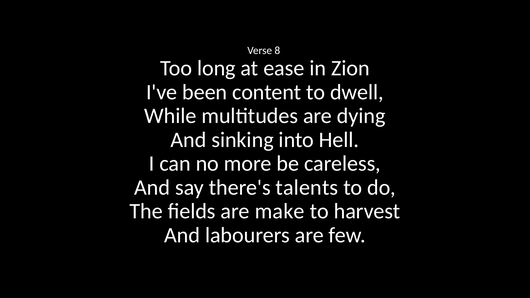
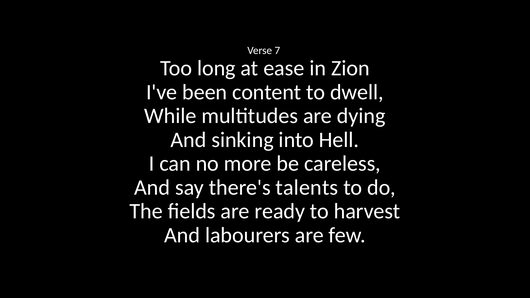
8: 8 -> 7 (277, 51)
make: make -> ready (280, 211)
